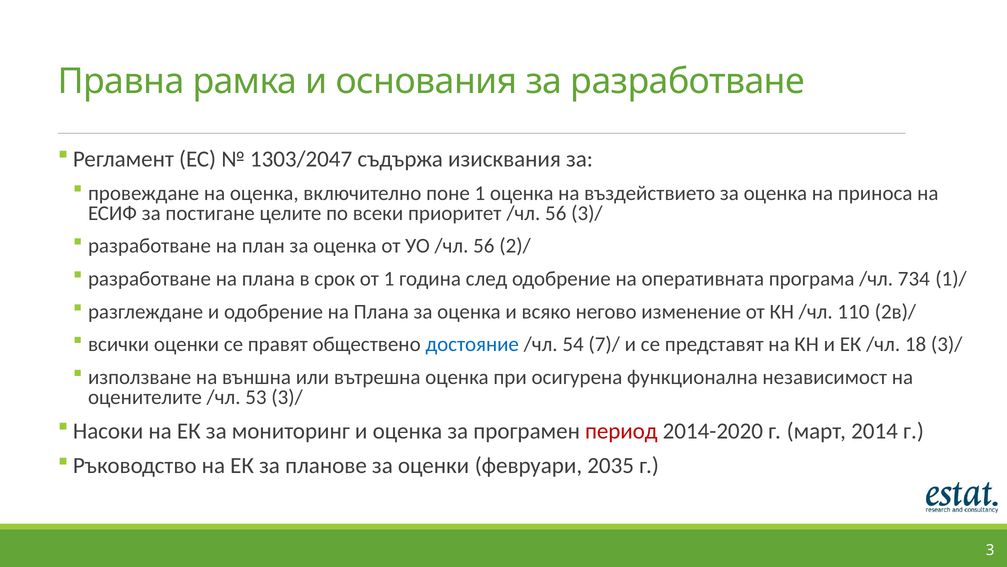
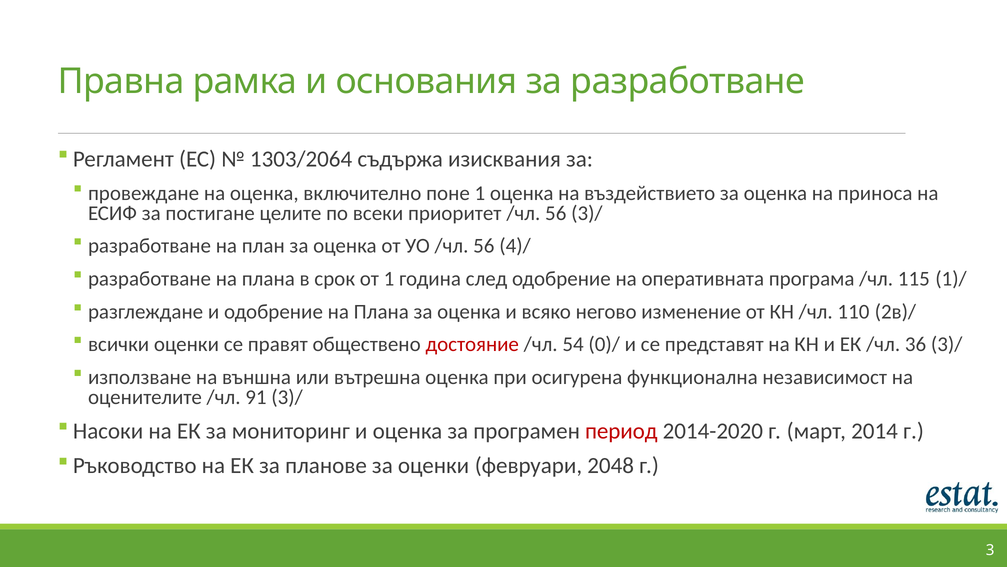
1303/2047: 1303/2047 -> 1303/2064 (301, 159)
2)/: 2)/ -> 4)/ (515, 246)
734: 734 -> 115 (914, 279)
достояние colour: blue -> red (472, 344)
7)/: 7)/ -> 0)/ (604, 344)
18: 18 -> 36 (916, 344)
53: 53 -> 91 (256, 397)
2035: 2035 -> 2048 (611, 465)
